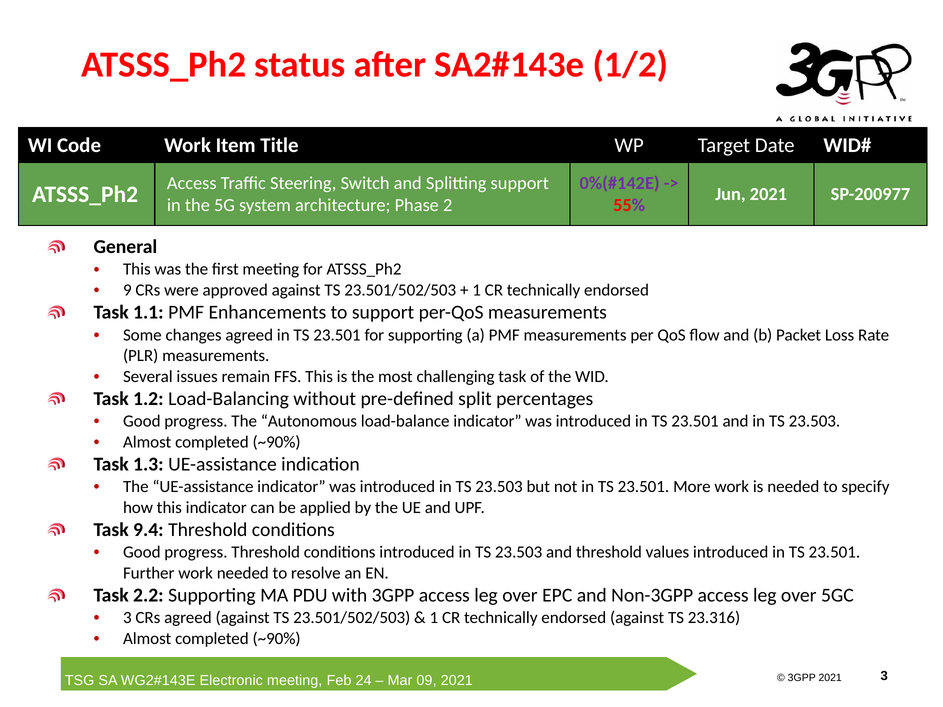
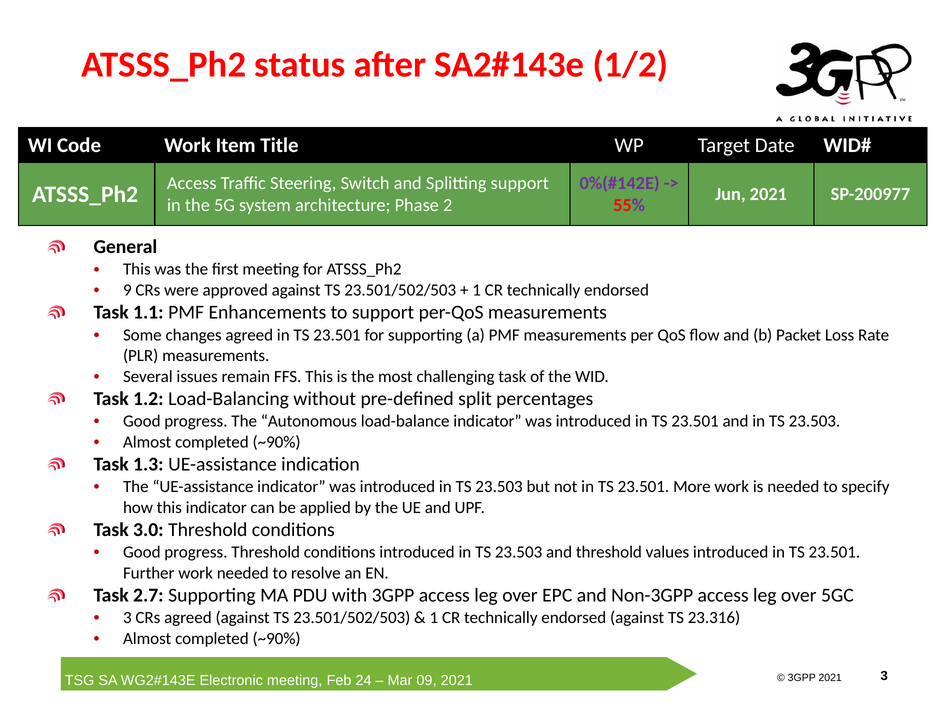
9.4: 9.4 -> 3.0 (148, 530)
2.2: 2.2 -> 2.7 (148, 596)
